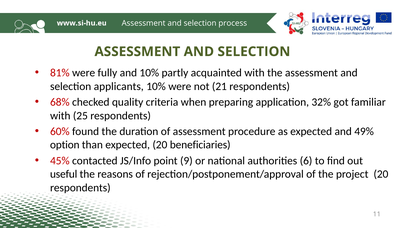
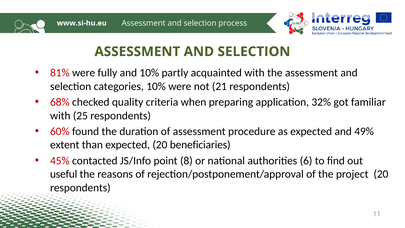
applicants: applicants -> categories (119, 86)
option: option -> extent (65, 145)
9: 9 -> 8 (186, 161)
